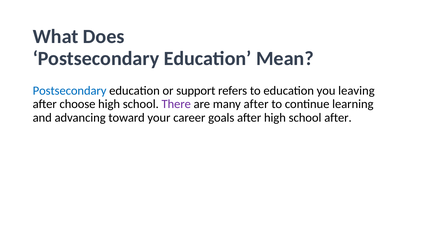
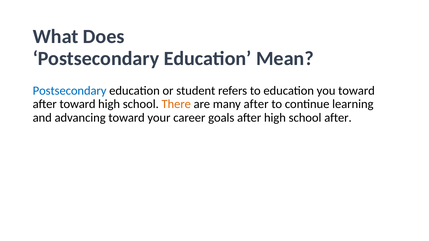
support: support -> student (196, 91)
you leaving: leaving -> toward (356, 91)
after choose: choose -> toward (78, 104)
There colour: purple -> orange (176, 104)
